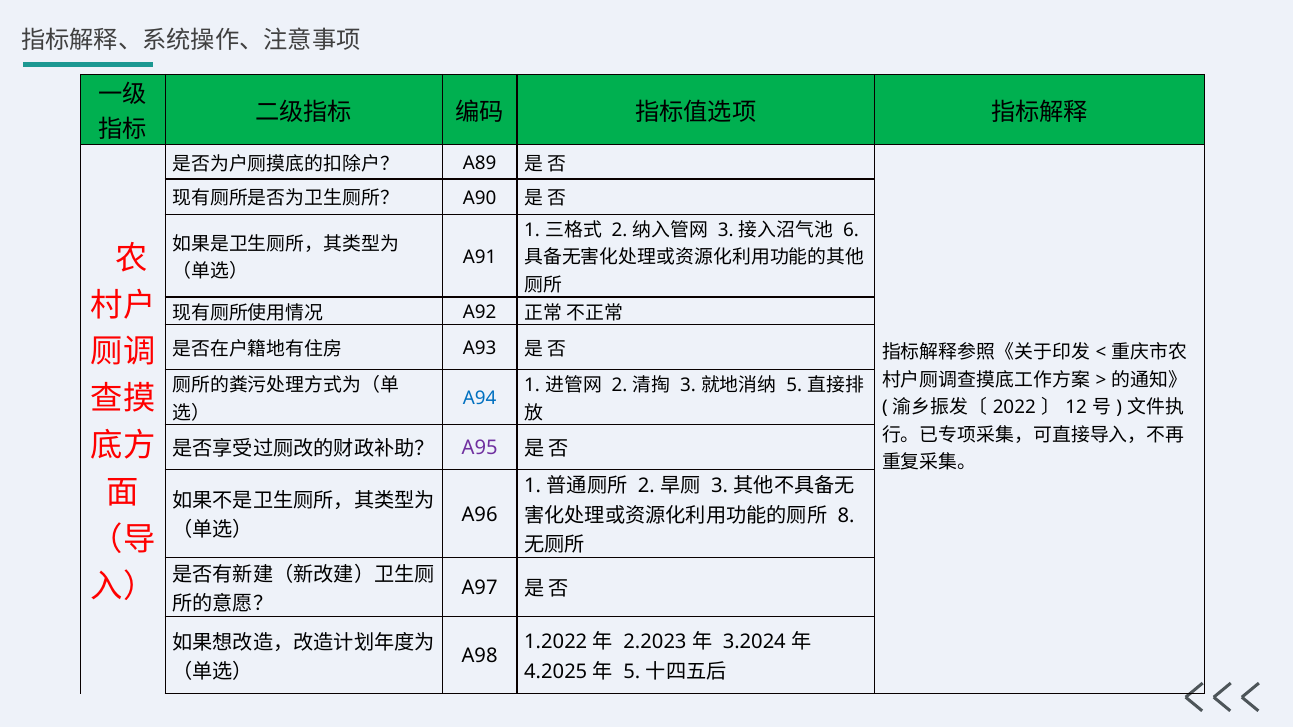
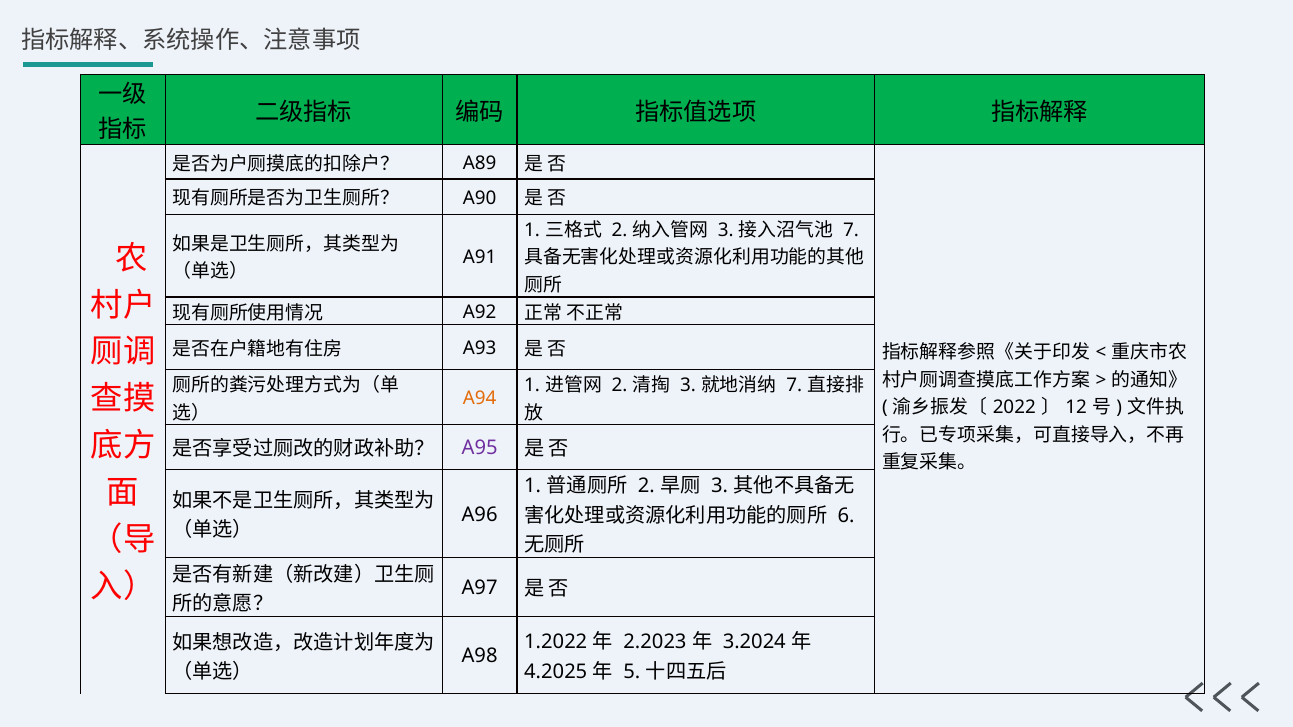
6: 6 -> 7 (851, 230)
5: 5 -> 7 (794, 385)
A94 colour: blue -> orange (480, 398)
8: 8 -> 6 (846, 516)
